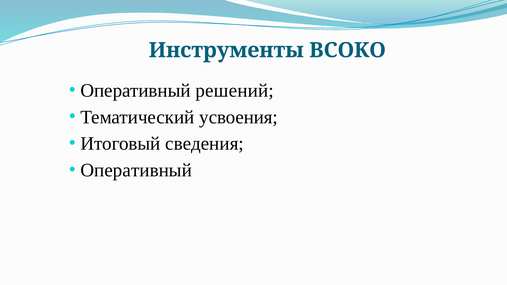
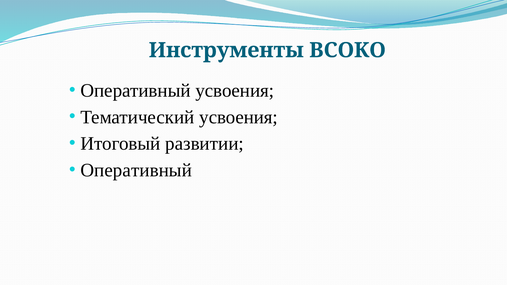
Оперативный решений: решений -> усвоения (235, 91)
сведения: сведения -> развитии (205, 144)
